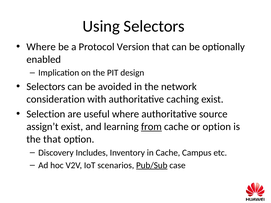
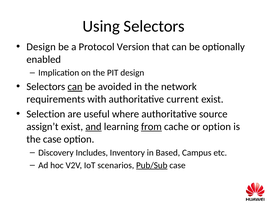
Where: Where -> Design (41, 47)
can underline: none -> present (75, 87)
consideration: consideration -> requirements (56, 99)
caching: caching -> current (183, 99)
and underline: none -> present (93, 127)
the that: that -> case (52, 139)
in Cache: Cache -> Based (168, 153)
